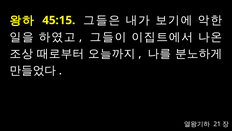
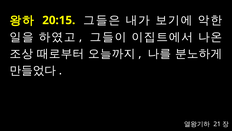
45:15: 45:15 -> 20:15 (59, 20)
